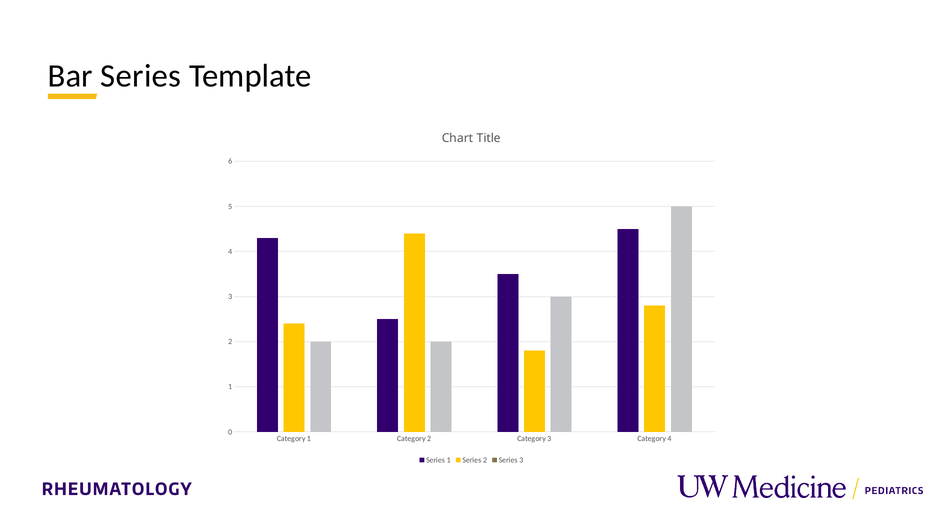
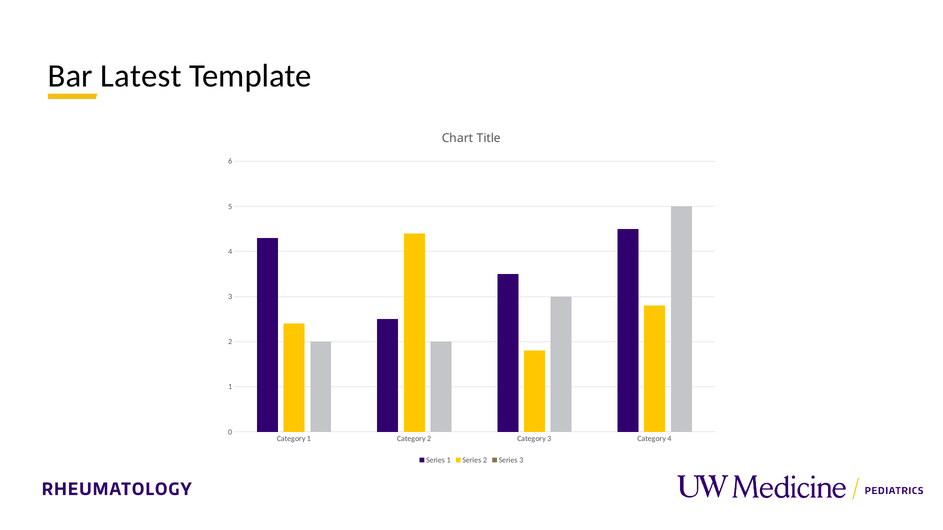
Bar Series: Series -> Latest (141, 76)
